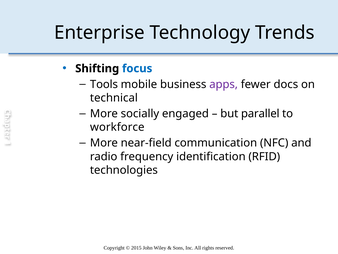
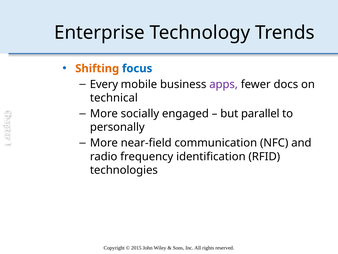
Shifting colour: black -> orange (97, 68)
Tools: Tools -> Every (104, 84)
workforce: workforce -> personally (117, 127)
